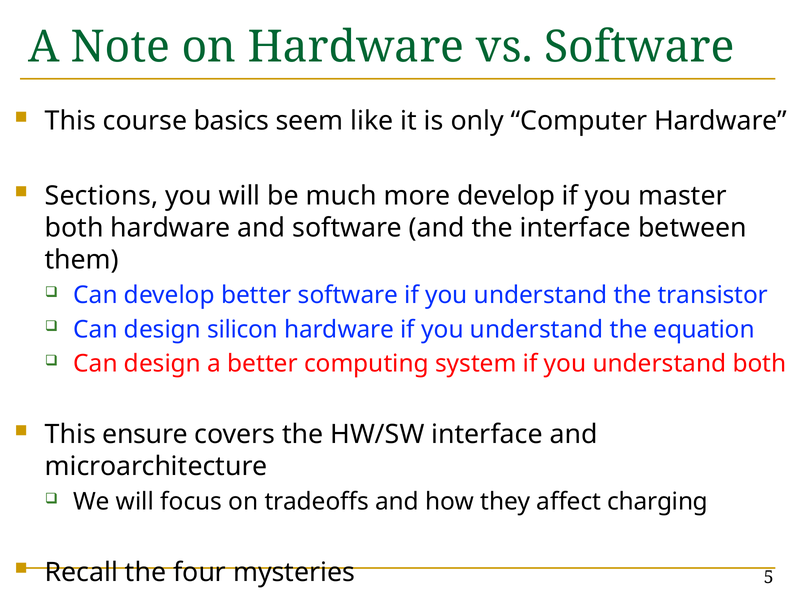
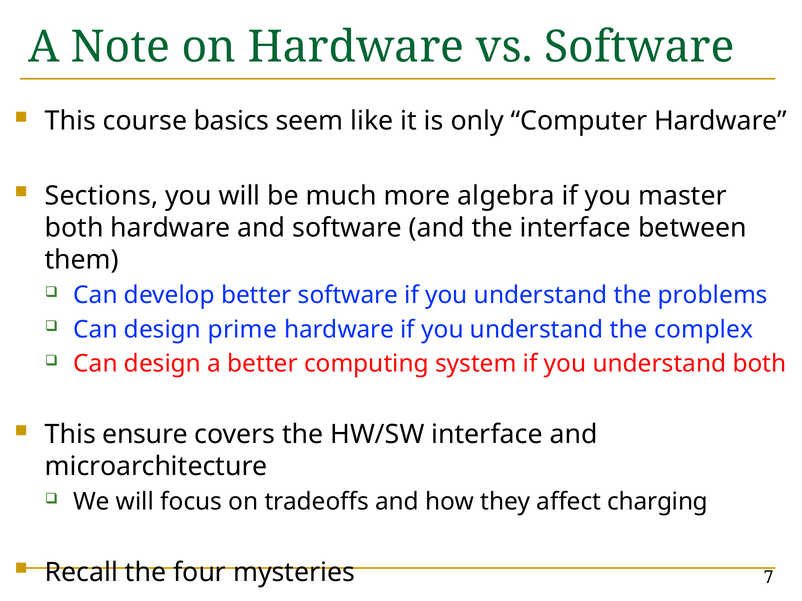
more develop: develop -> algebra (506, 196)
transistor: transistor -> problems (713, 296)
silicon: silicon -> prime (242, 330)
equation: equation -> complex (704, 330)
5: 5 -> 7 (769, 578)
